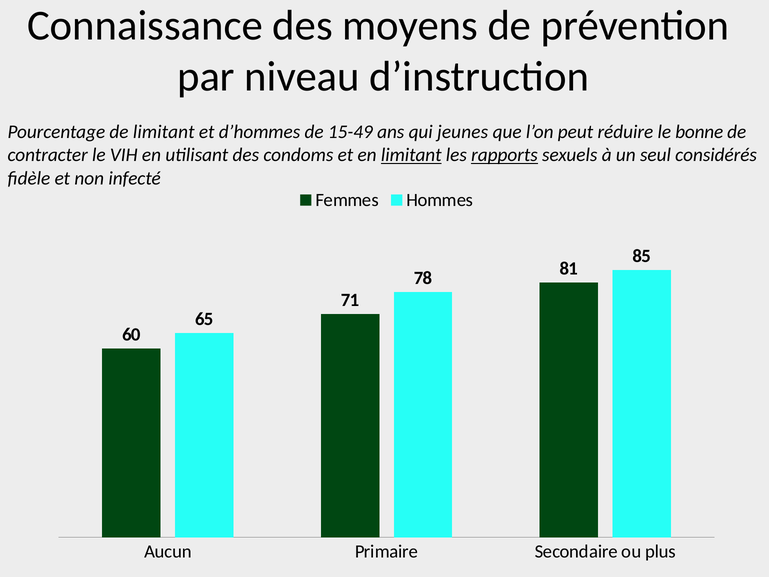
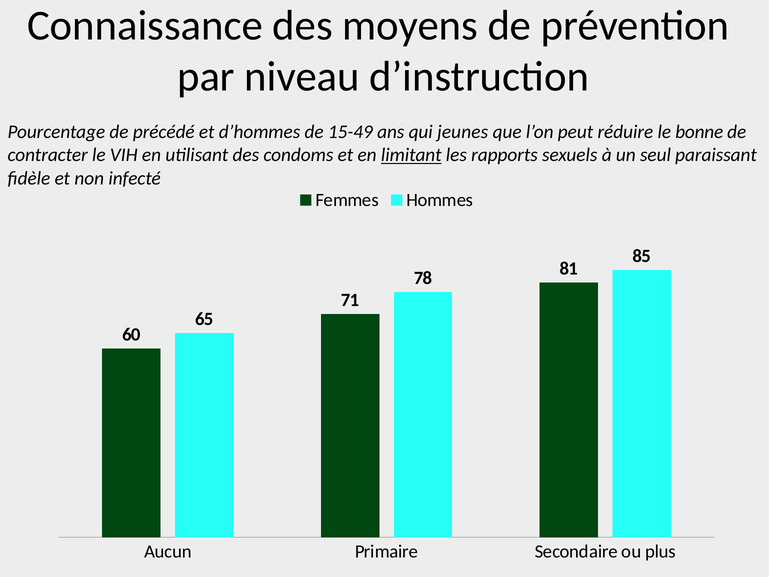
de limitant: limitant -> précédé (164, 132)
rapports underline: present -> none (505, 155)
considérés: considérés -> paraissant (716, 155)
